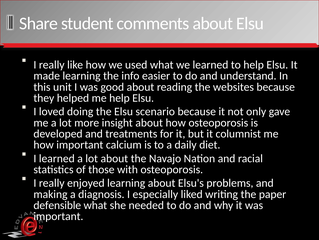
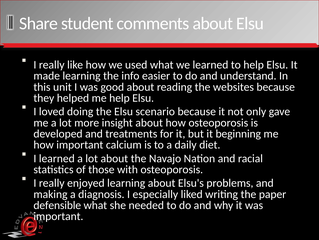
columnist: columnist -> beginning (238, 133)
